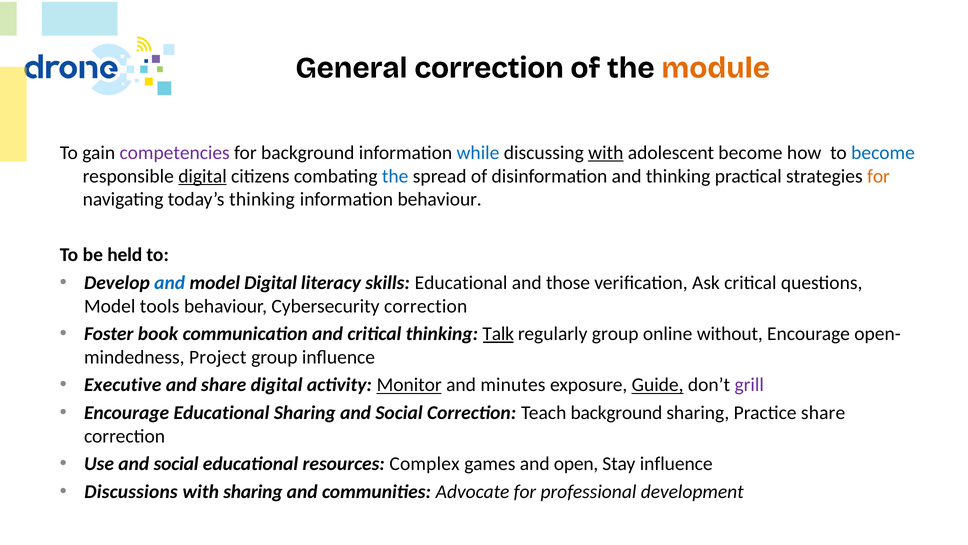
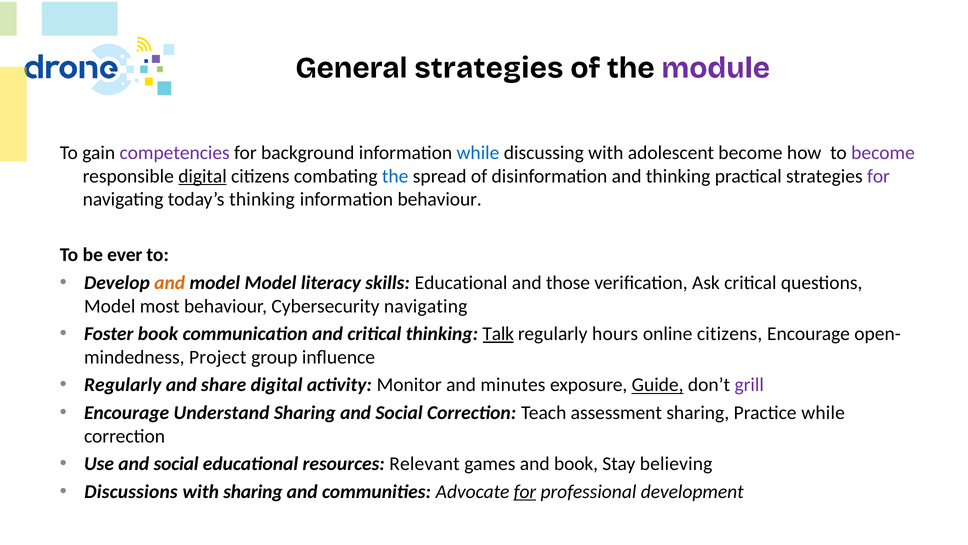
General correction: correction -> strategies (489, 68)
module colour: orange -> purple (716, 68)
with underline: present -> none (606, 153)
become colour: blue -> purple (883, 153)
for colour: orange -> purple (878, 176)
held: held -> ever (125, 255)
and colour: blue -> orange (170, 282)
model Digital: Digital -> Model (271, 282)
tools: tools -> most (160, 306)
Cybersecurity correction: correction -> navigating (426, 306)
regularly group: group -> hours (615, 334)
online without: without -> citizens (730, 334)
Executive: Executive -> Regularly (123, 385)
Monitor underline: present -> none (409, 385)
Encourage Educational: Educational -> Understand (221, 412)
Teach background: background -> assessment (616, 412)
Practice share: share -> while (823, 412)
Complex: Complex -> Relevant (425, 464)
and open: open -> book (576, 464)
Stay influence: influence -> believing (676, 464)
for underline: none -> present (525, 491)
